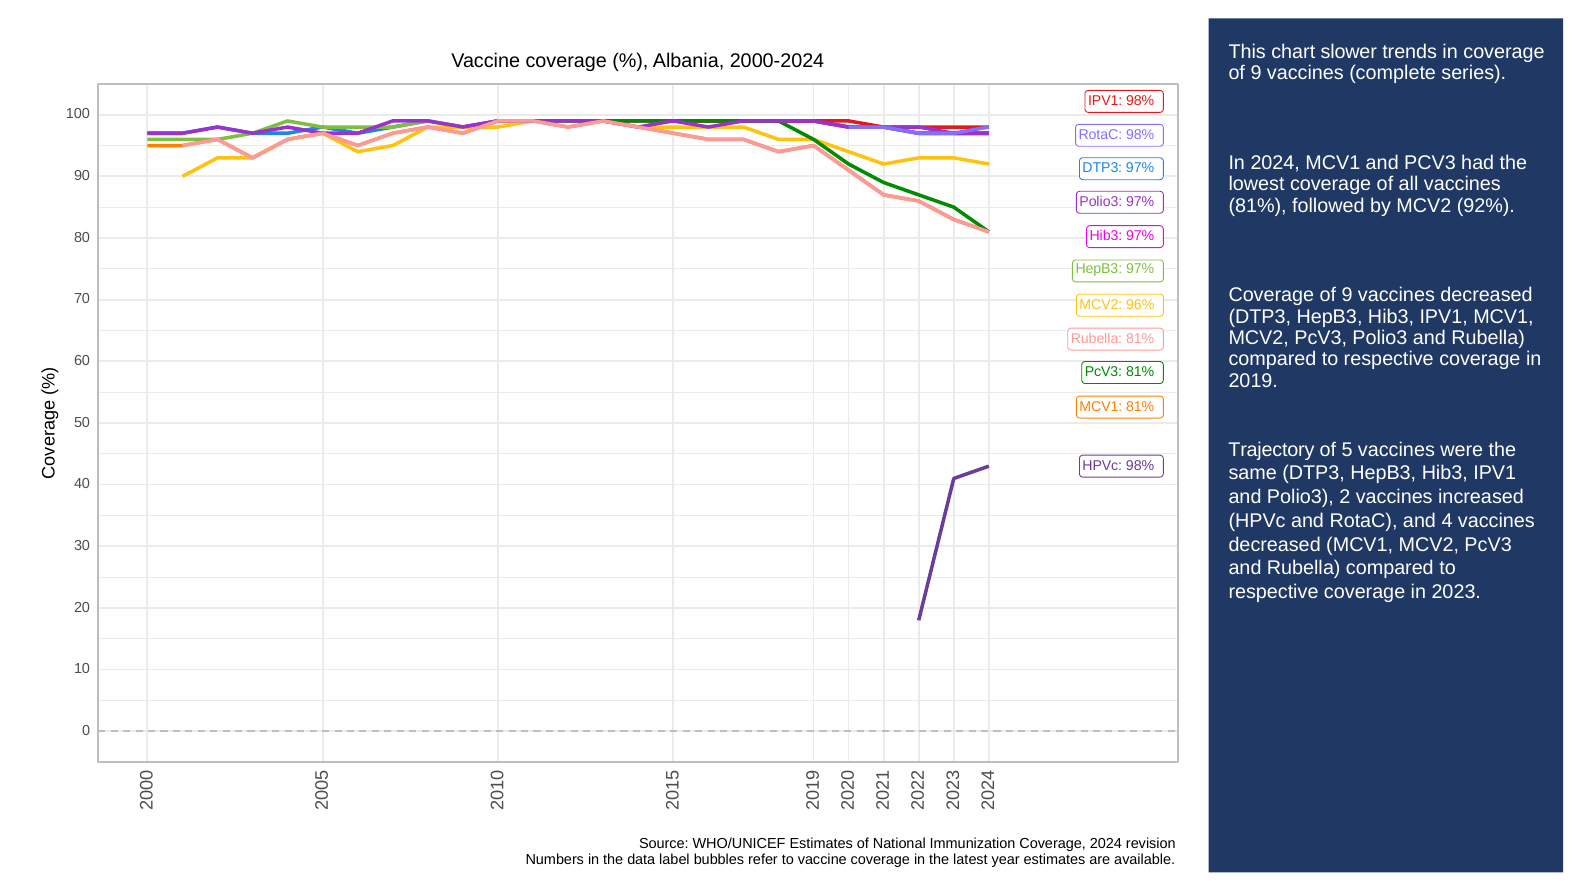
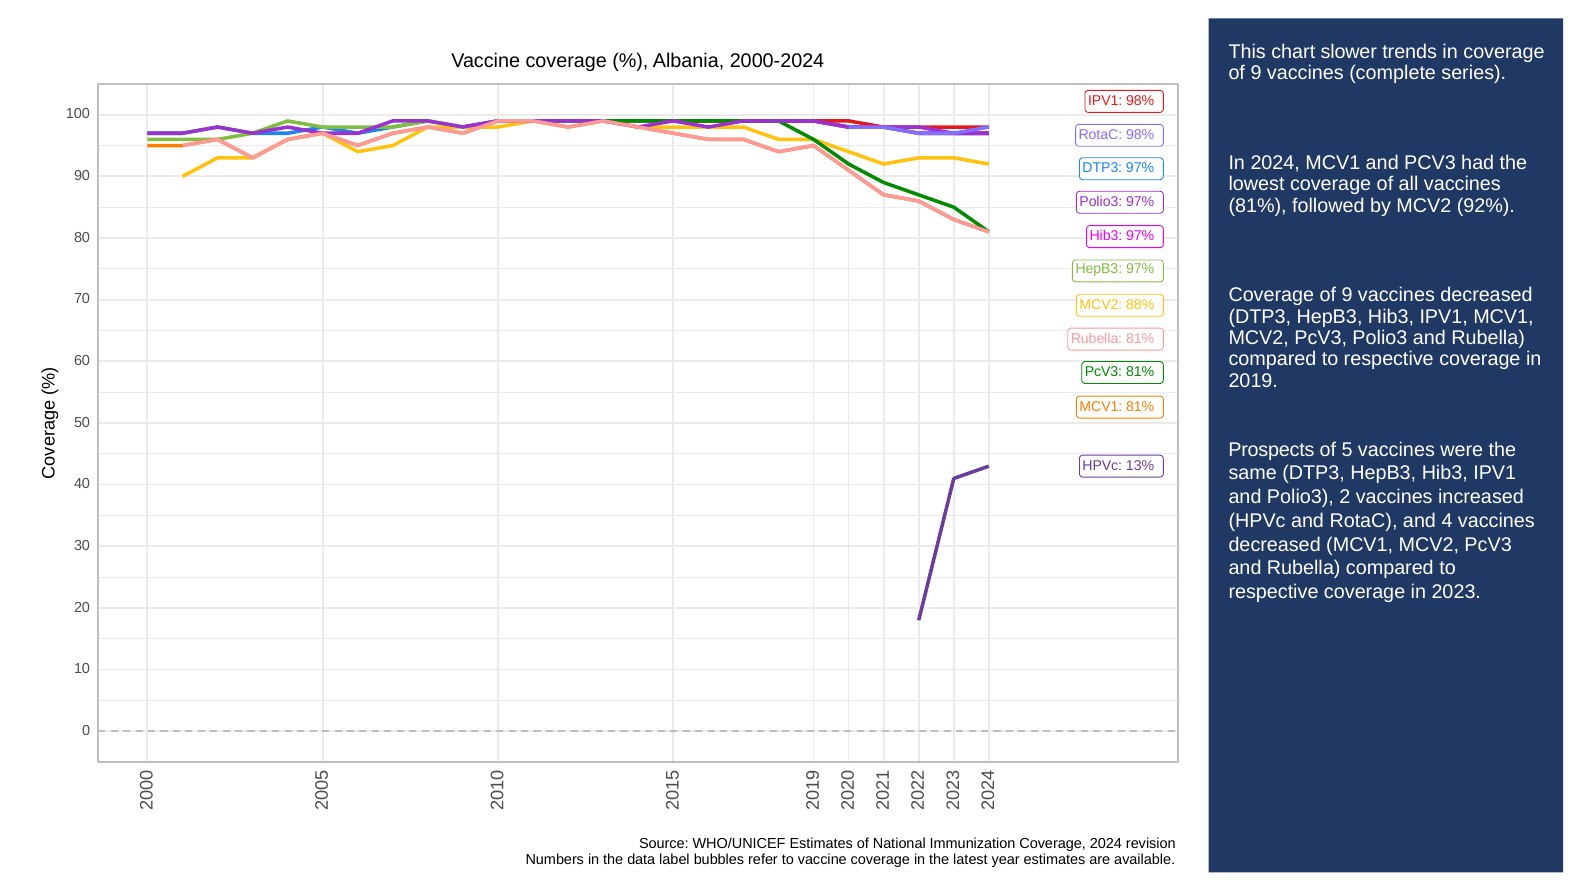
96%: 96% -> 88% (1140, 304)
Trajectory: Trajectory -> Prospects (1271, 449)
HPVc 98%: 98% -> 13% (1140, 465)
